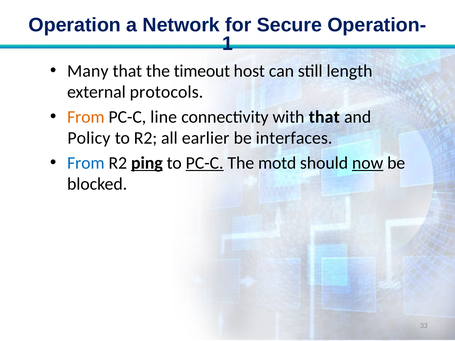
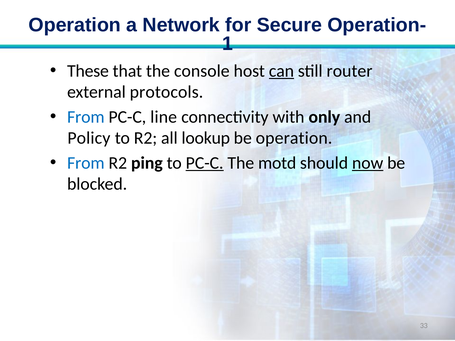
Many: Many -> These (88, 71)
timeout: timeout -> console (202, 71)
can underline: none -> present (281, 71)
length: length -> router (350, 71)
From colour: orange -> blue (86, 117)
with that: that -> only (324, 117)
earlier: earlier -> lookup (206, 138)
be interfaces: interfaces -> operation (294, 138)
ping underline: present -> none (147, 163)
